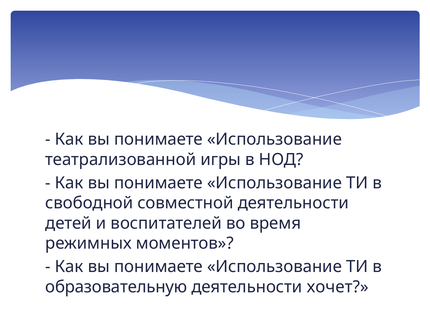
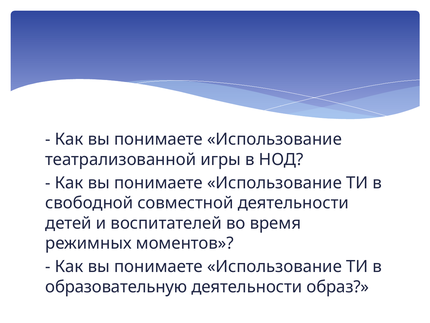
хочет: хочет -> образ (338, 286)
